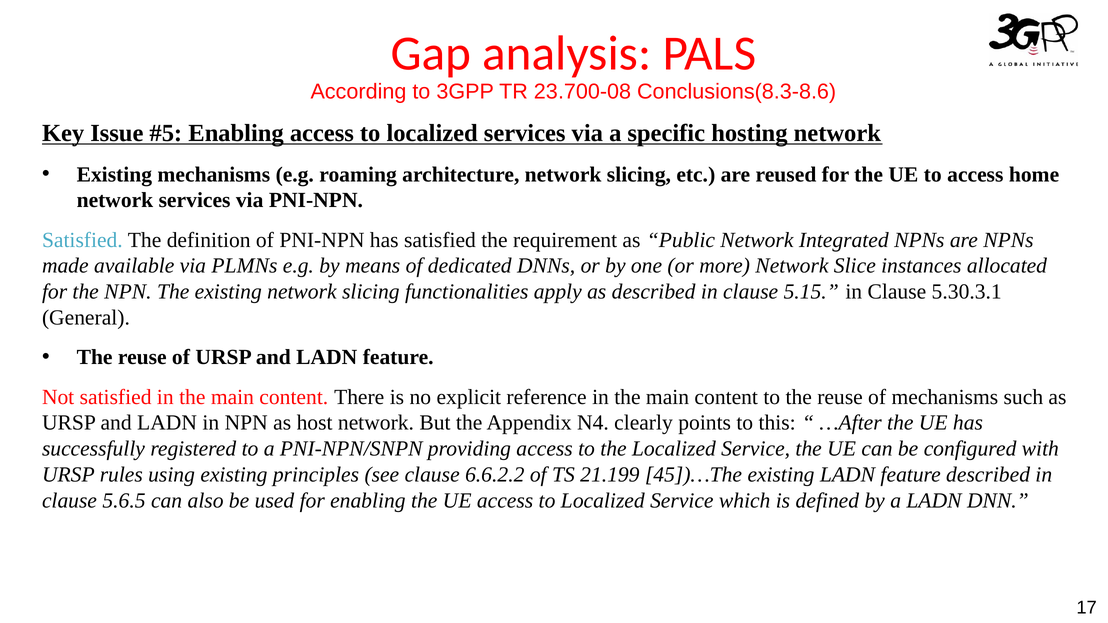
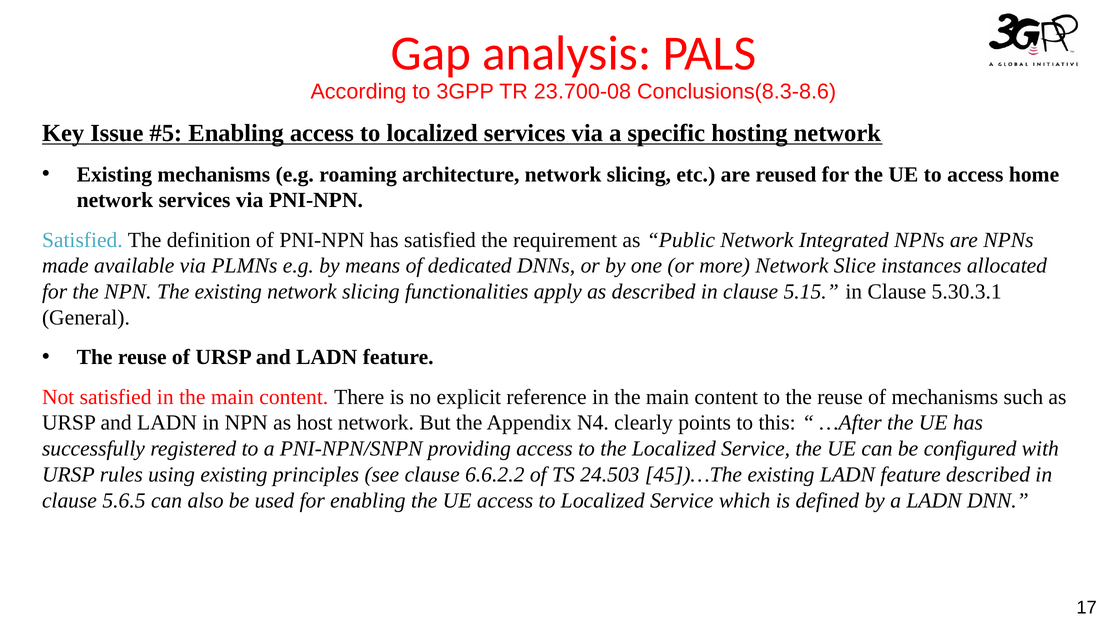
21.199: 21.199 -> 24.503 (610, 475)
